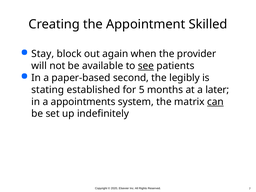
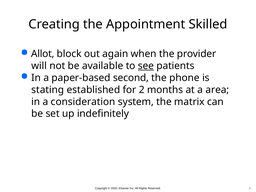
Stay: Stay -> Allot (43, 54)
legibly: legibly -> phone (184, 78)
5: 5 -> 2 (142, 90)
later: later -> area (217, 90)
appointments: appointments -> consideration (83, 102)
can underline: present -> none (215, 102)
